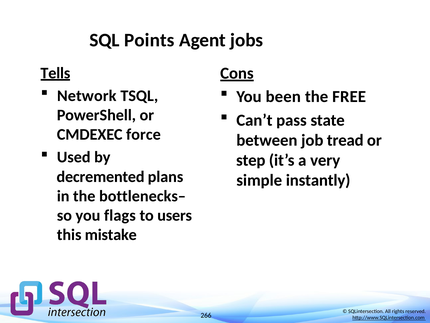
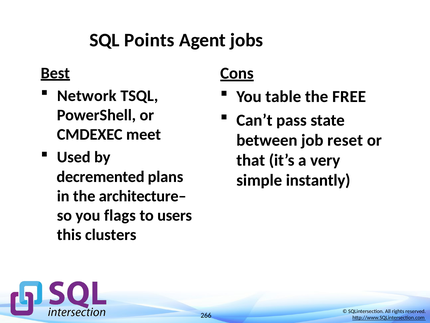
Tells: Tells -> Best (55, 73)
been: been -> table (283, 97)
force: force -> meet (144, 134)
tread: tread -> reset (345, 140)
step: step -> that (251, 160)
bottlenecks–: bottlenecks– -> architecture– (143, 196)
mistake: mistake -> clusters (111, 235)
